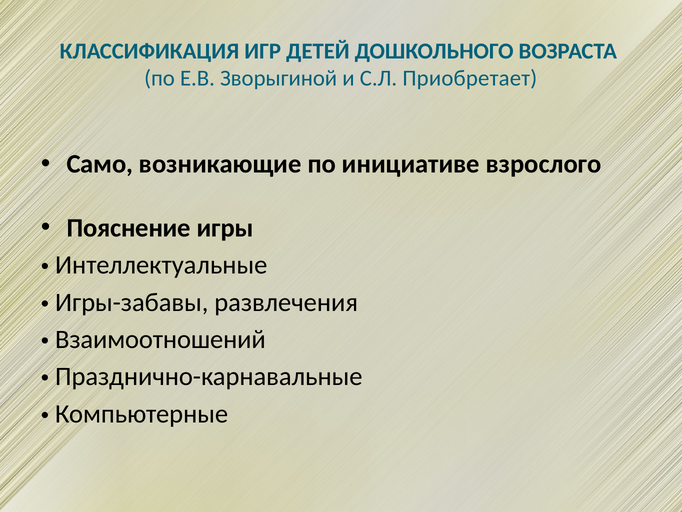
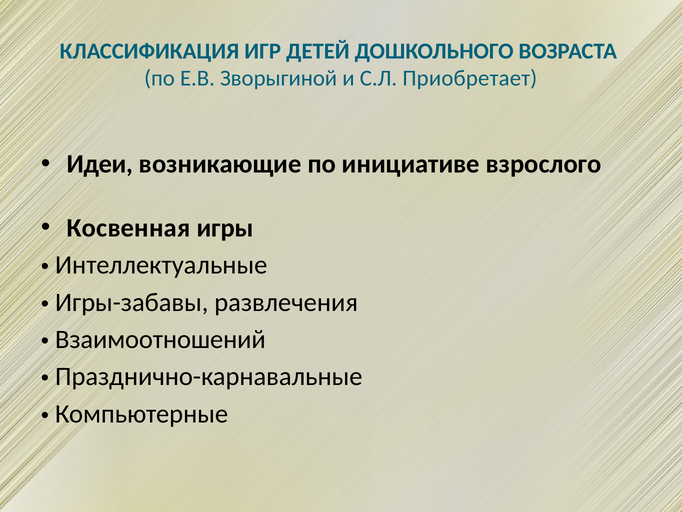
Само: Само -> Идеи (100, 164)
Пояснение: Пояснение -> Косвенная (128, 228)
